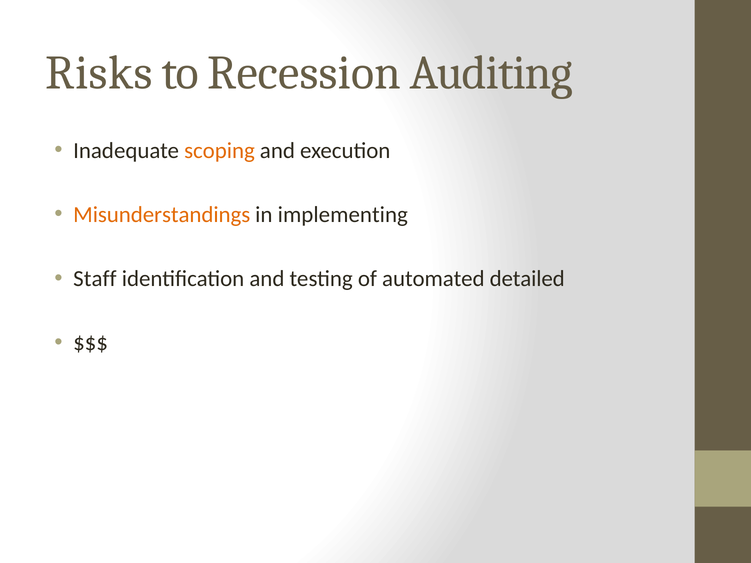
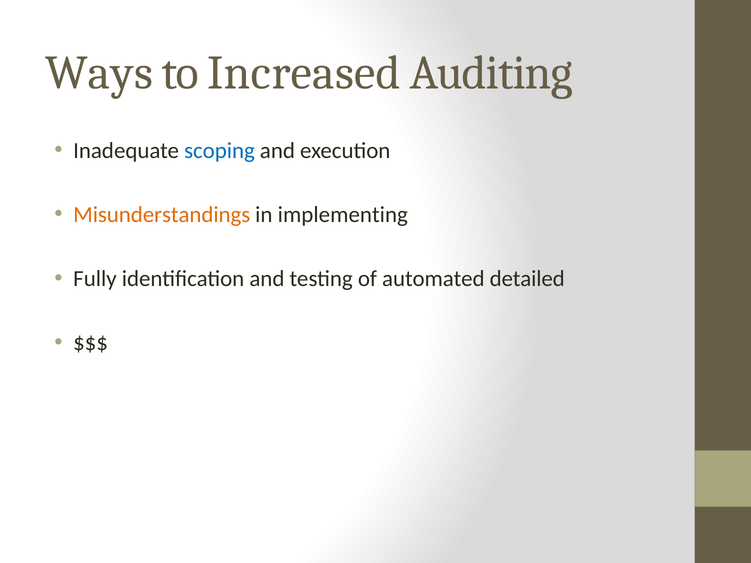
Risks: Risks -> Ways (99, 73)
Recession: Recession -> Increased (304, 73)
scoping colour: orange -> blue (219, 151)
Staff: Staff -> Fully (95, 279)
